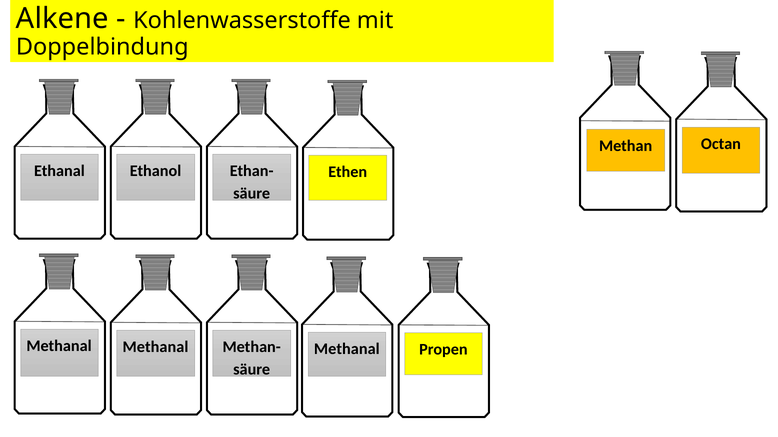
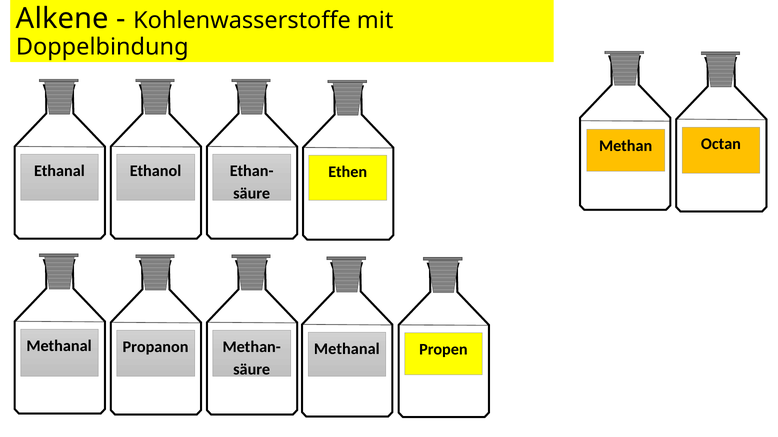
Methanal: Methanal -> Propanon (156, 347)
